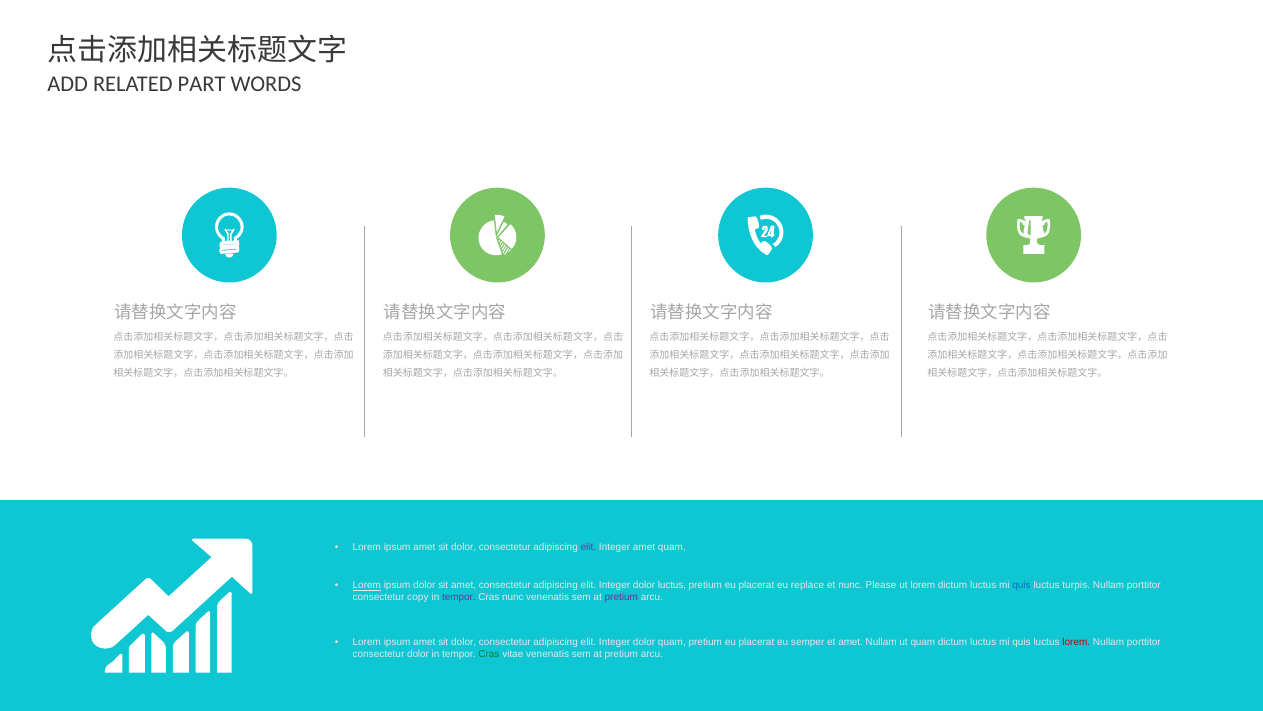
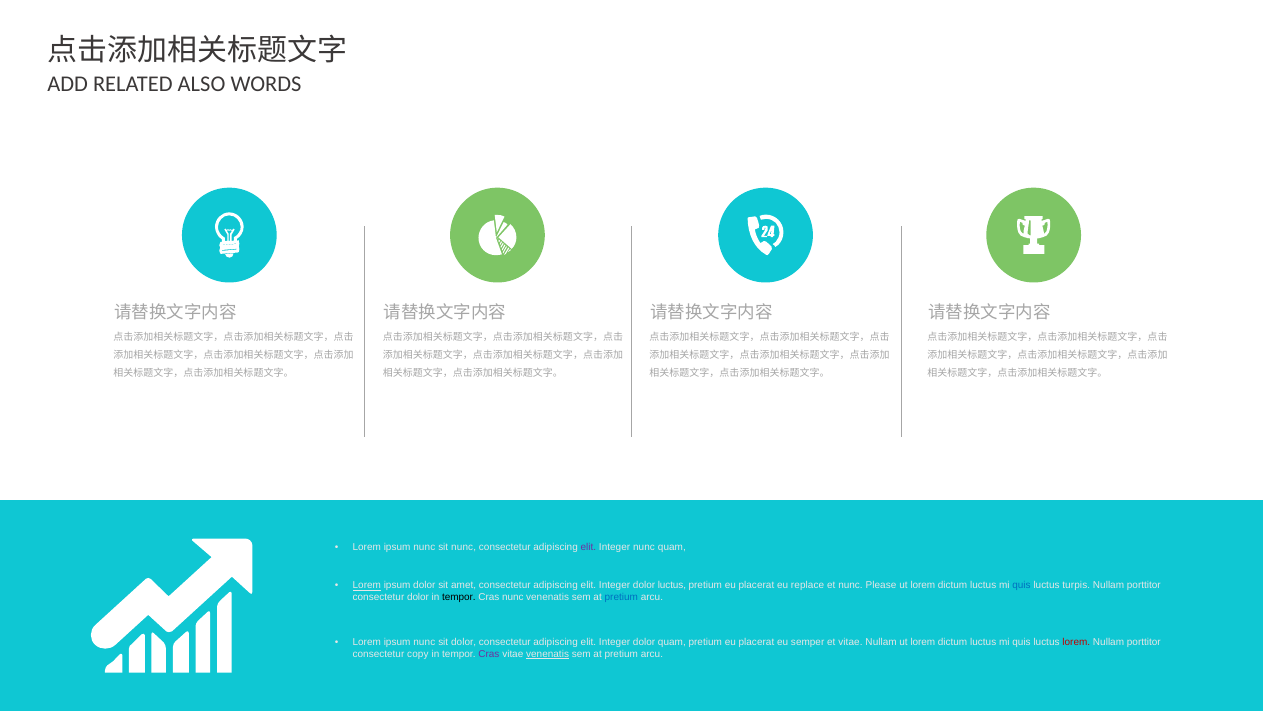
PART: PART -> ALSO (202, 84)
amet: amet -> nunc (424, 547)
dolor: dolor -> nunc (464, 547)
Integer amet: amet -> nunc (644, 547)
consectetur copy: copy -> dolor (418, 597)
tempor colour: purple -> black (459, 597)
pretium colour: purple -> blue (621, 597)
amet: amet -> nunc (424, 642)
et amet: amet -> vitae (850, 642)
Nullam ut quam: quam -> lorem (923, 642)
consectetur dolor: dolor -> copy (418, 654)
Cras colour: green -> purple (489, 654)
venenatis underline: none -> present (548, 654)
